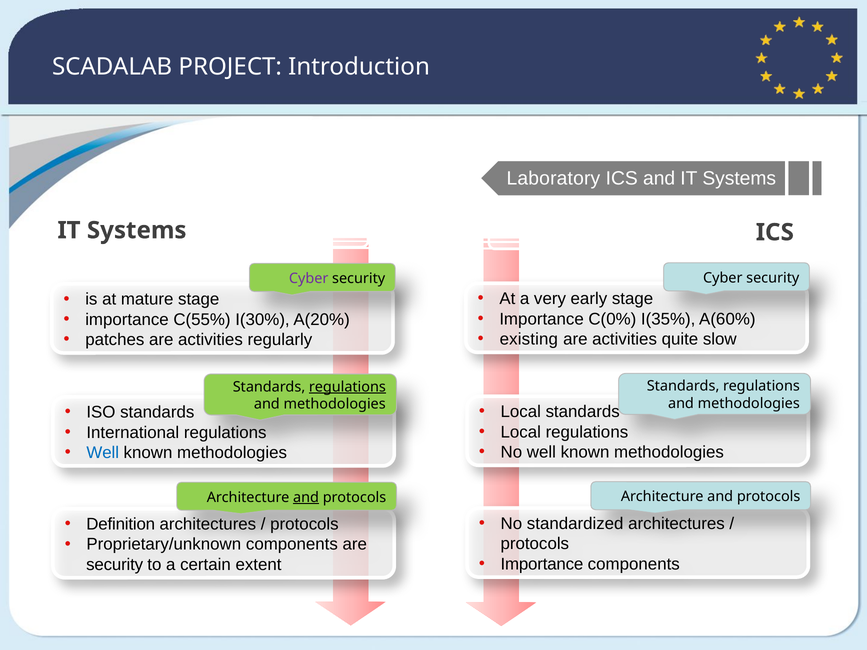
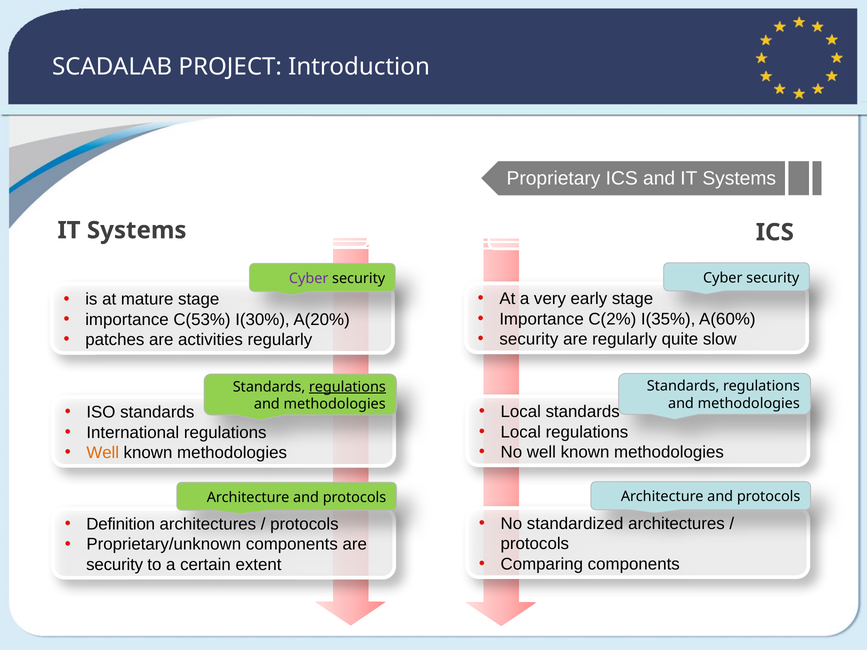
Laboratory: Laboratory -> Proprietary (554, 179)
C(0%: C(0% -> C(2% (612, 319)
C(55%: C(55% -> C(53% (202, 320)
existing: existing -> security (529, 339)
activities: activities -> regularly (625, 339)
Well colour: blue -> orange (103, 453)
and underline: present -> none (306, 497)
Importance: Importance -> Comparing (542, 564)
